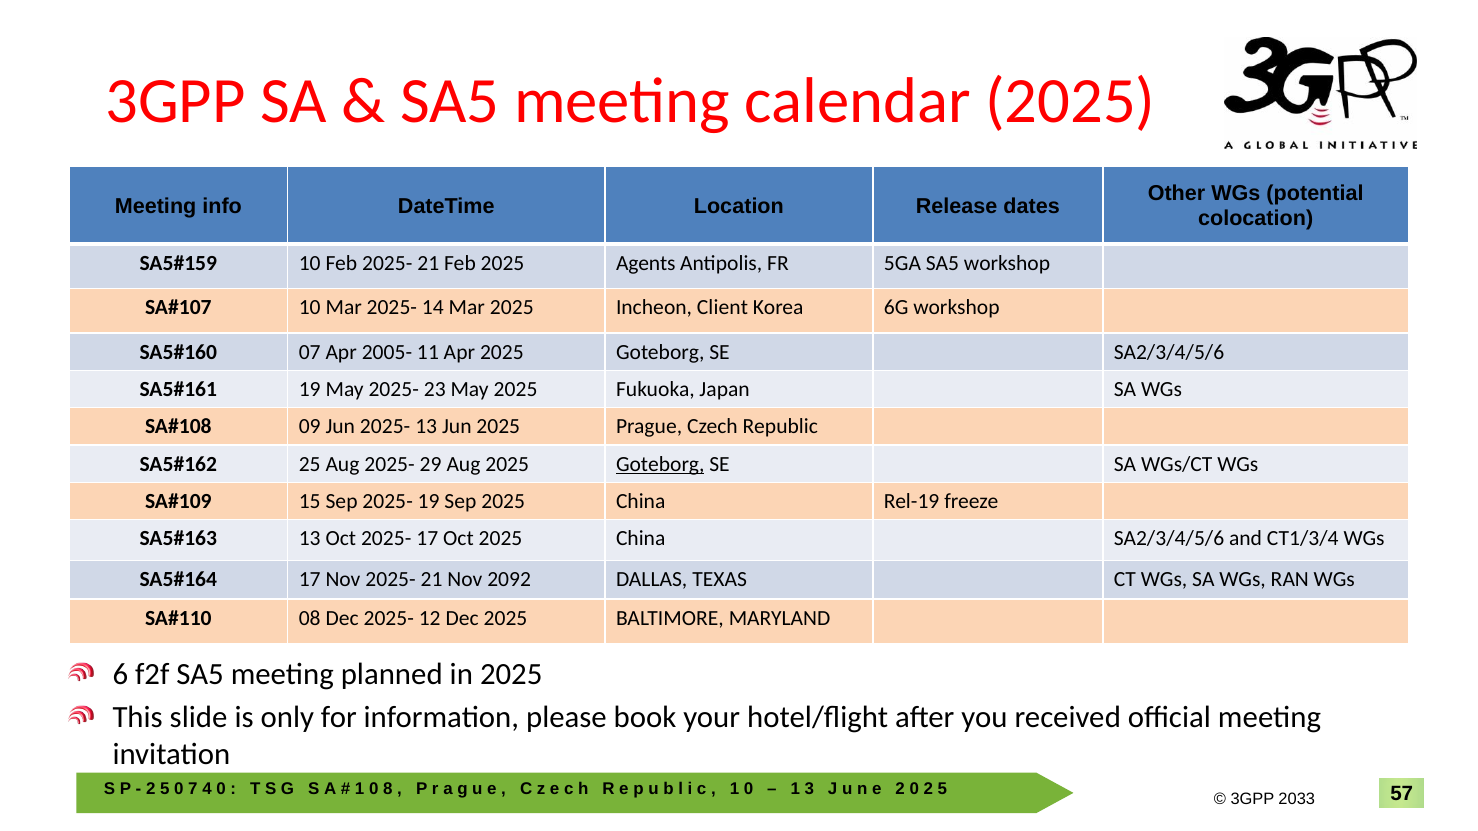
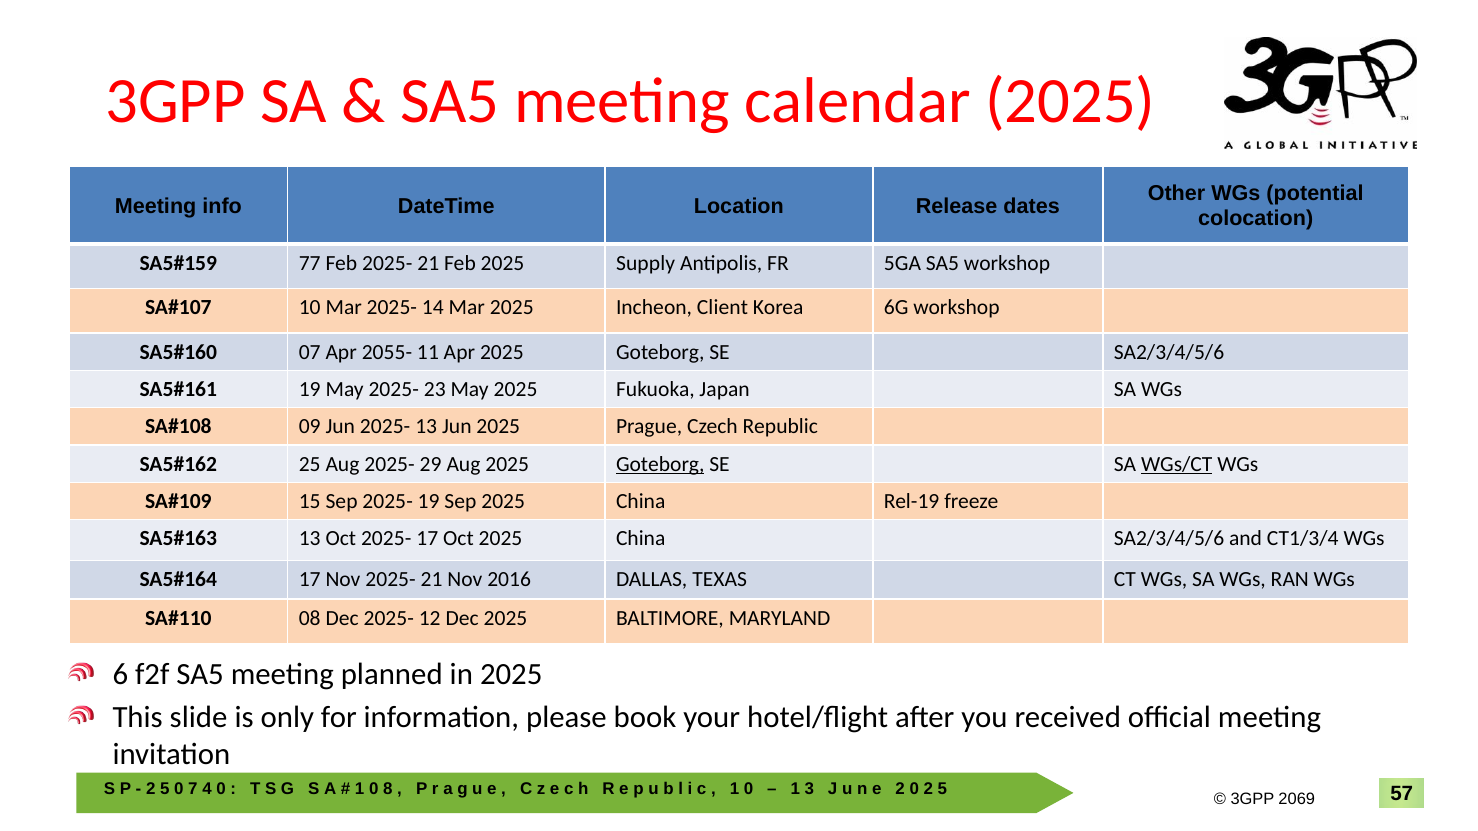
10: 10 -> 77 (310, 263)
Agents: Agents -> Supply (646, 263)
2005-: 2005- -> 2055- (387, 352)
WGs/CT underline: none -> present (1177, 464)
2092: 2092 -> 2016 (509, 580)
2033: 2033 -> 2069 (1297, 800)
